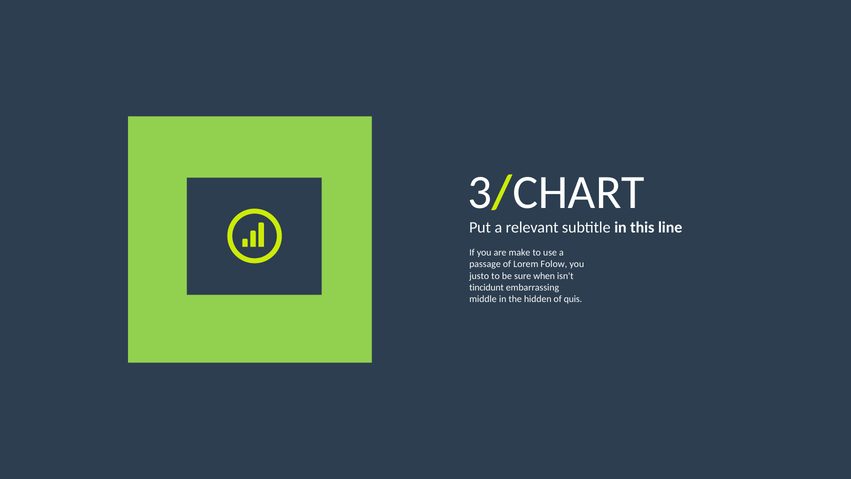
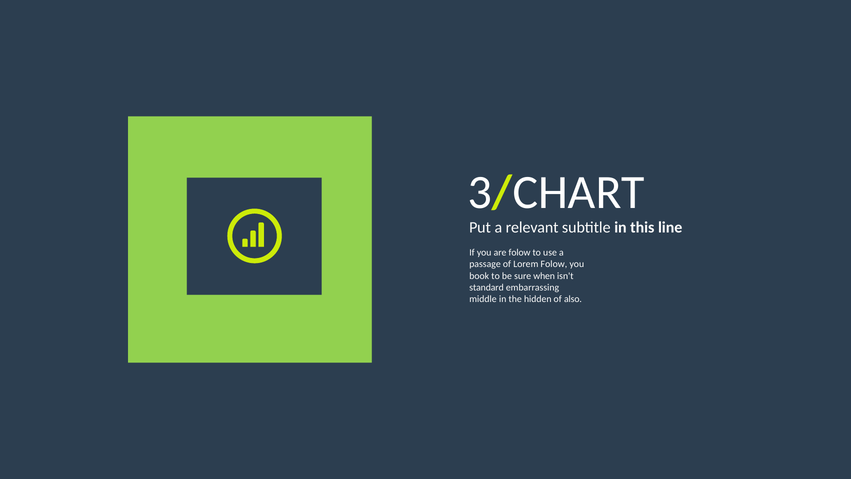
are make: make -> folow (520, 252)
justo: justo -> book (479, 276)
tincidunt: tincidunt -> standard (487, 287)
quis: quis -> also (573, 299)
